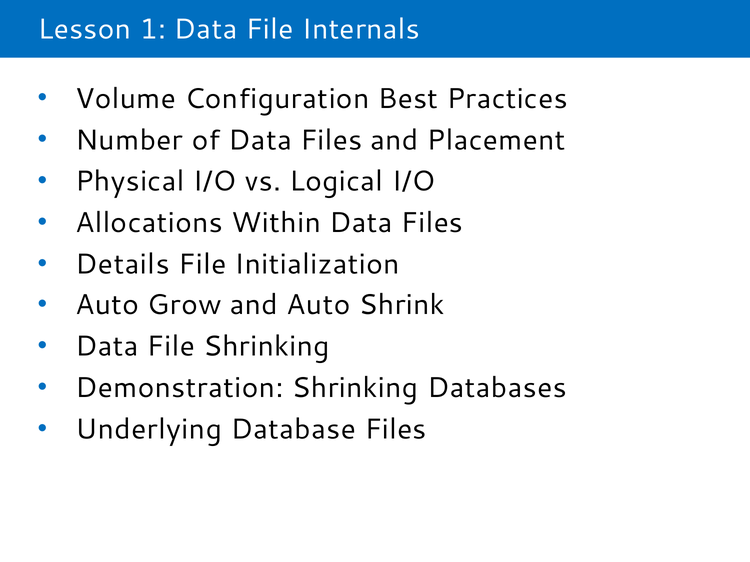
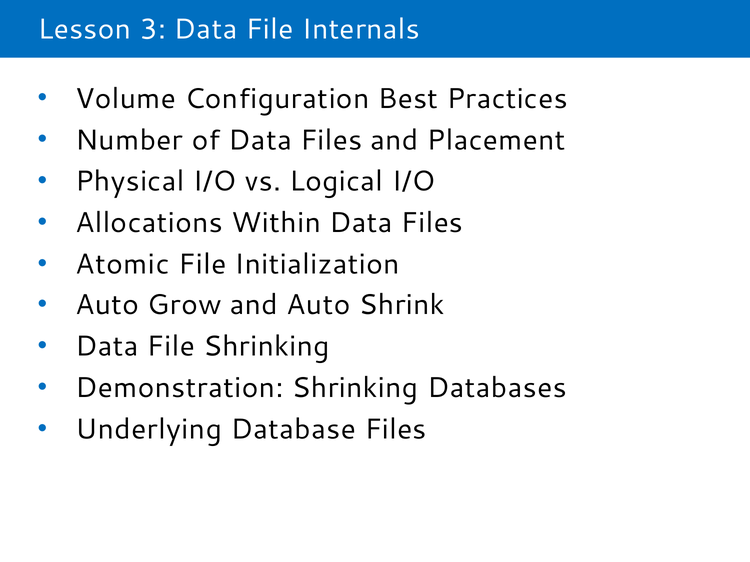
1: 1 -> 3 (153, 29)
Details: Details -> Atomic (122, 265)
